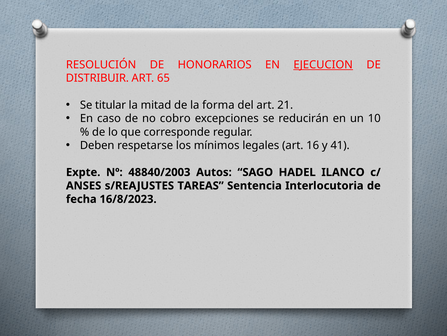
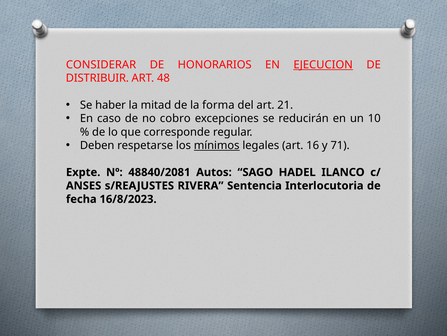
RESOLUCIÓN: RESOLUCIÓN -> CONSIDERAR (101, 65)
65: 65 -> 48 (163, 78)
titular: titular -> haber (111, 105)
mínimos underline: none -> present (217, 145)
41: 41 -> 71 (340, 145)
48840/2003: 48840/2003 -> 48840/2081 (159, 172)
TAREAS: TAREAS -> RIVERA (201, 185)
